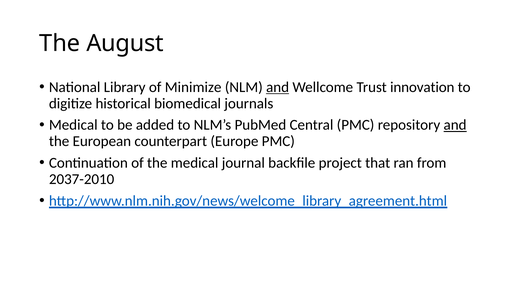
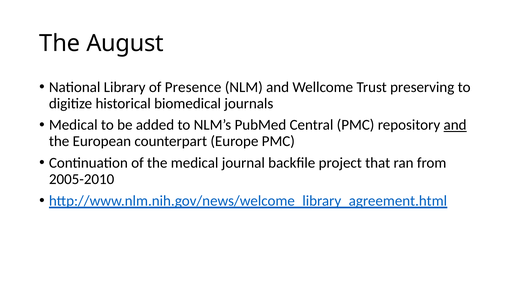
Minimize: Minimize -> Presence (193, 87)
and underline: present -> none (278, 87)
innovation: innovation -> preserving (422, 87)
2037-2010: 2037-2010 -> 2005-2010 (82, 179)
